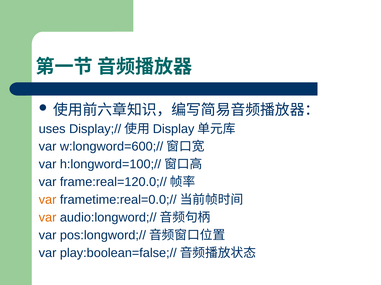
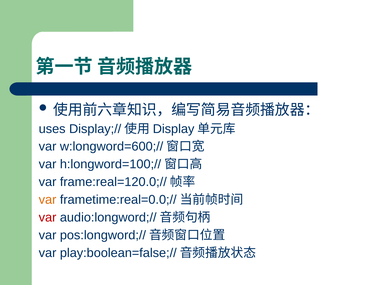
var colour: orange -> red (48, 218)
